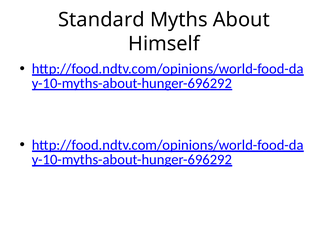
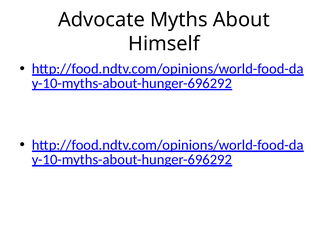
Standard: Standard -> Advocate (101, 20)
